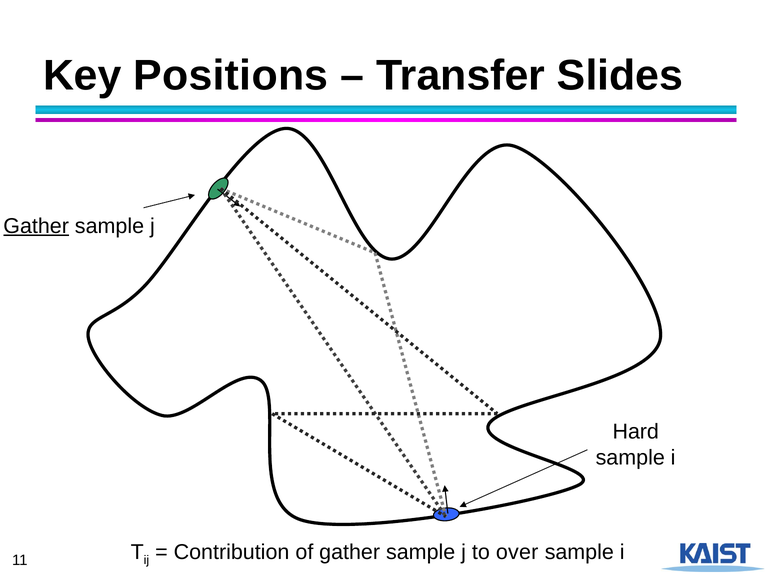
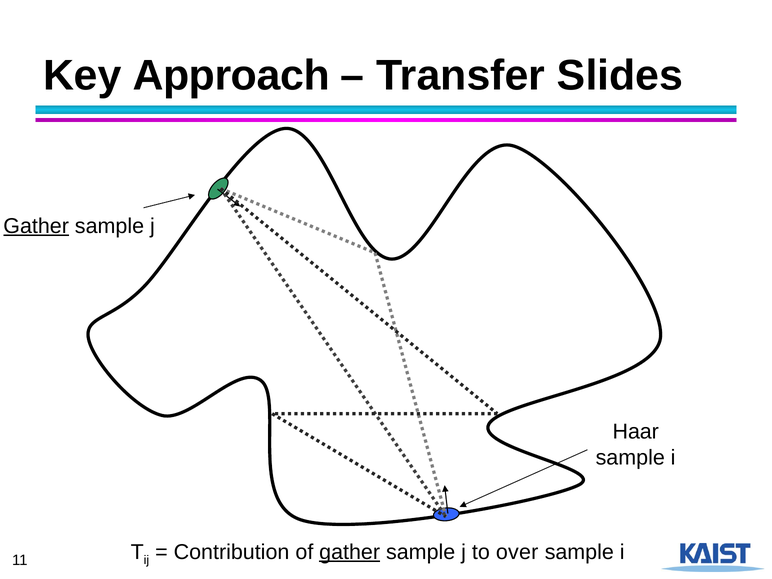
Positions: Positions -> Approach (231, 75)
Hard: Hard -> Haar (636, 432)
gather underline: none -> present (350, 552)
